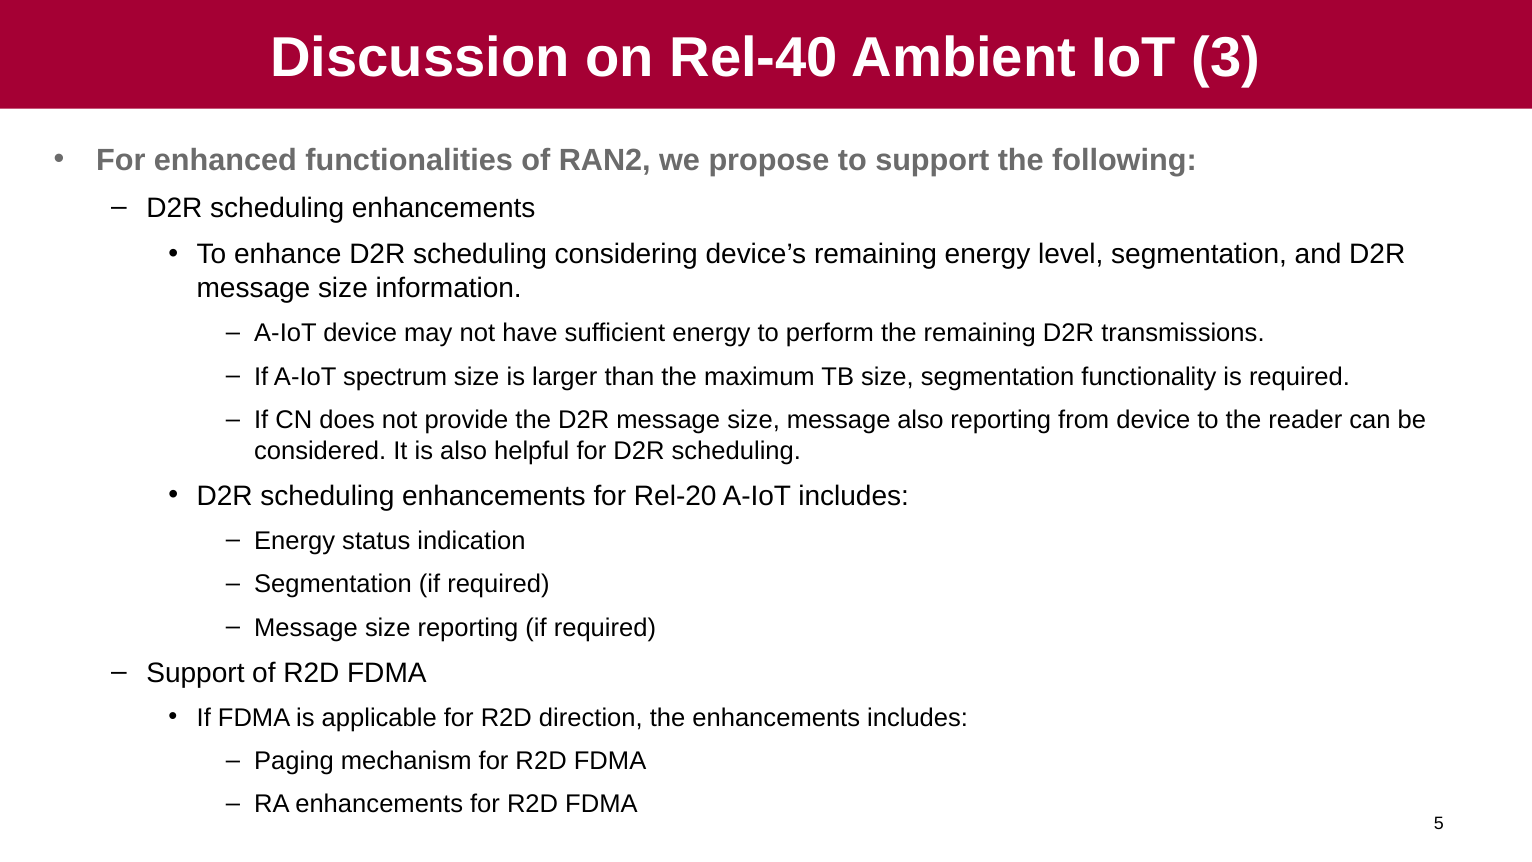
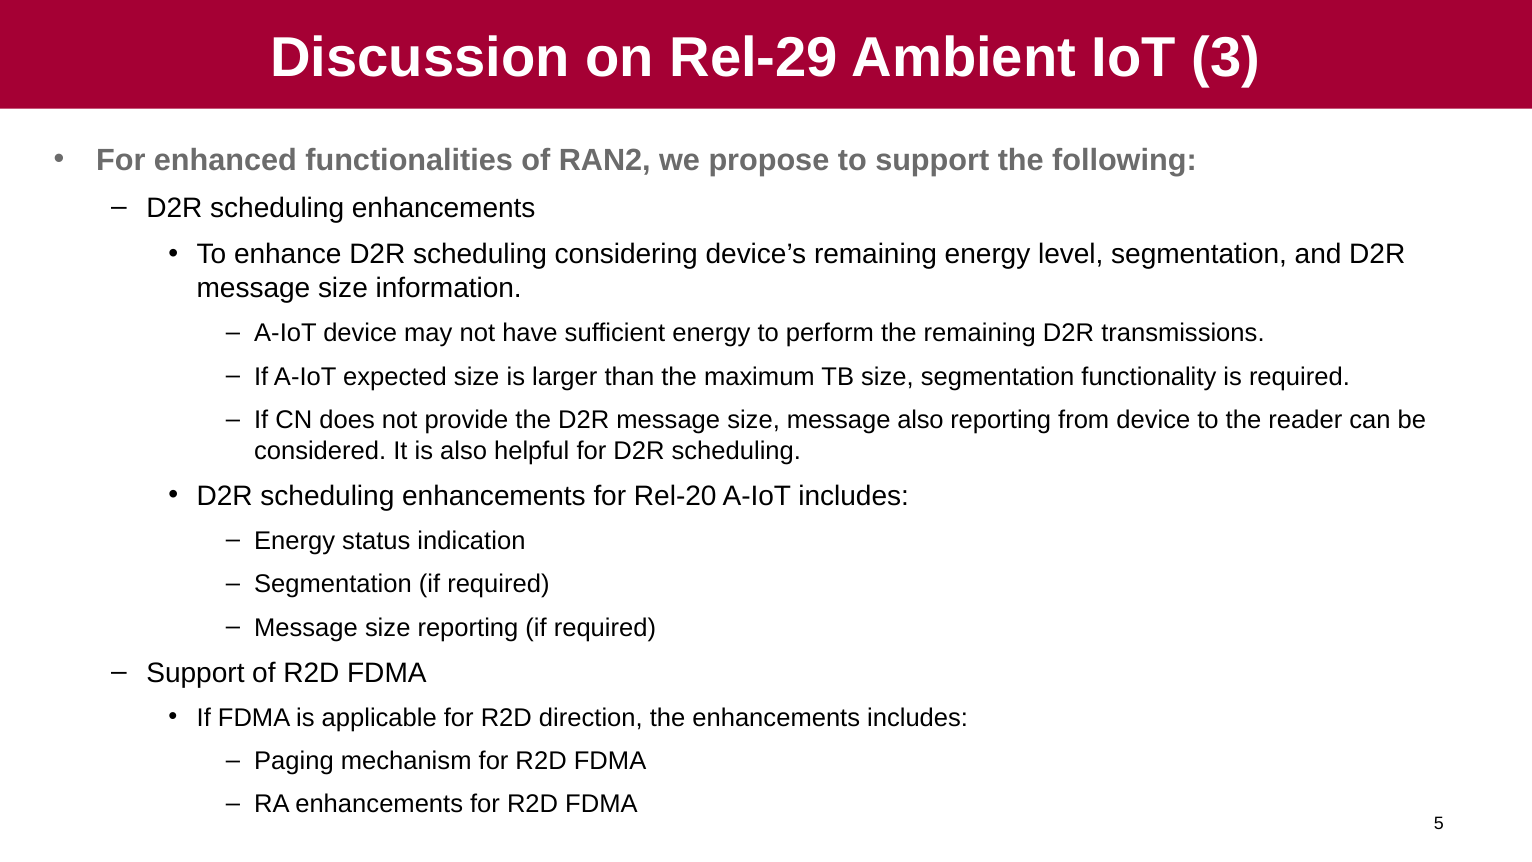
Rel-40: Rel-40 -> Rel-29 (754, 58)
spectrum: spectrum -> expected (395, 377)
